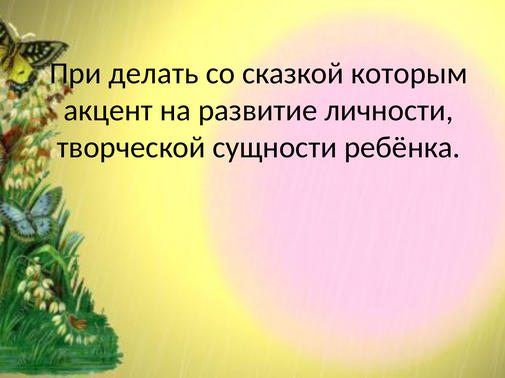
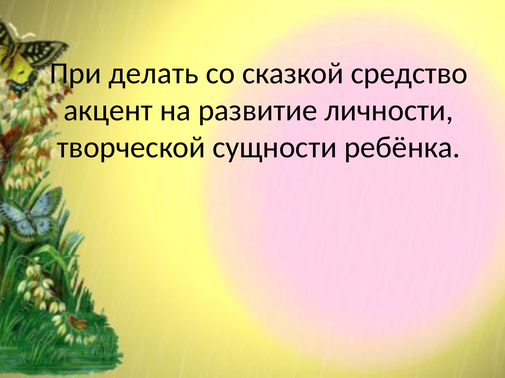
которым: которым -> средство (409, 73)
